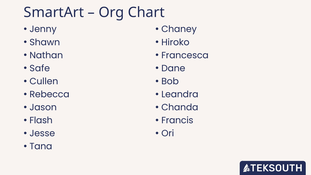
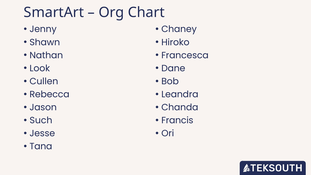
Safe: Safe -> Look (40, 68)
Flash: Flash -> Such (41, 120)
